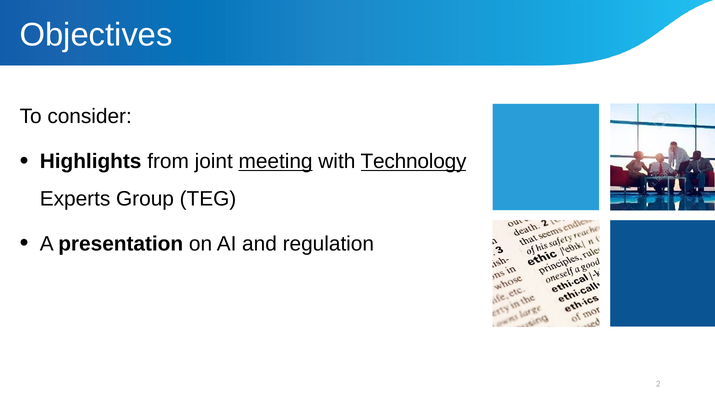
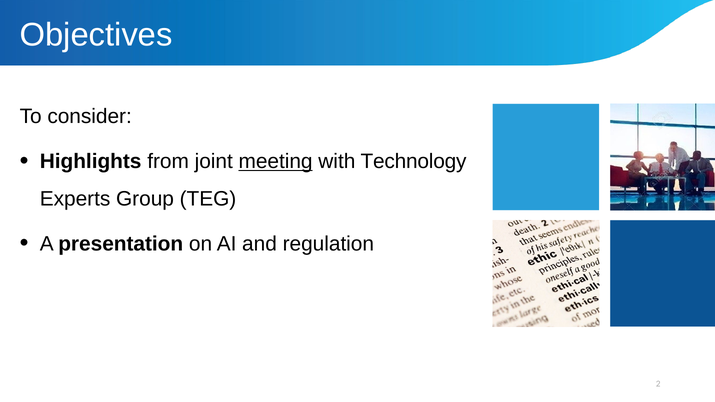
Technology underline: present -> none (414, 162)
